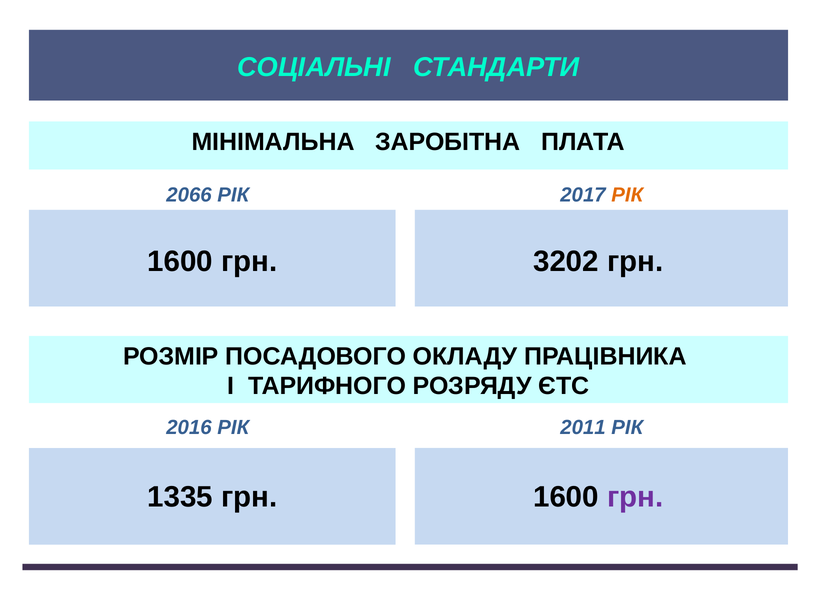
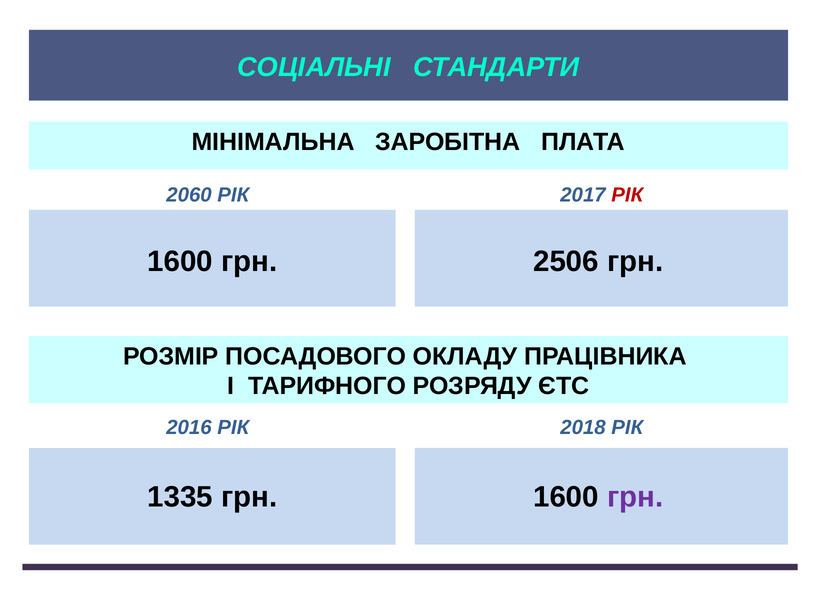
2066: 2066 -> 2060 (189, 195)
РІК colour: orange -> red (627, 195)
3202: 3202 -> 2506 (566, 261)
2011: 2011 -> 2018 (583, 427)
